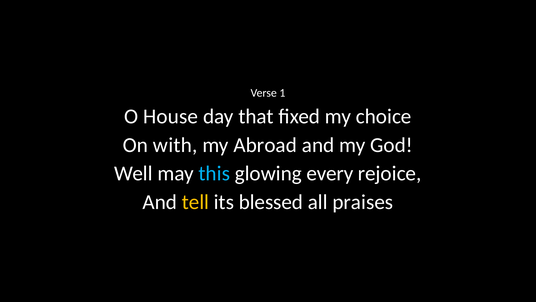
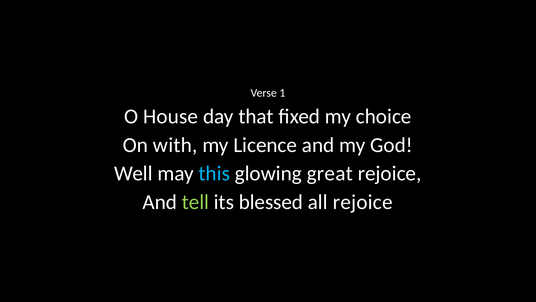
Abroad: Abroad -> Licence (265, 145)
every: every -> great (330, 173)
tell colour: yellow -> light green (195, 202)
all praises: praises -> rejoice (363, 202)
